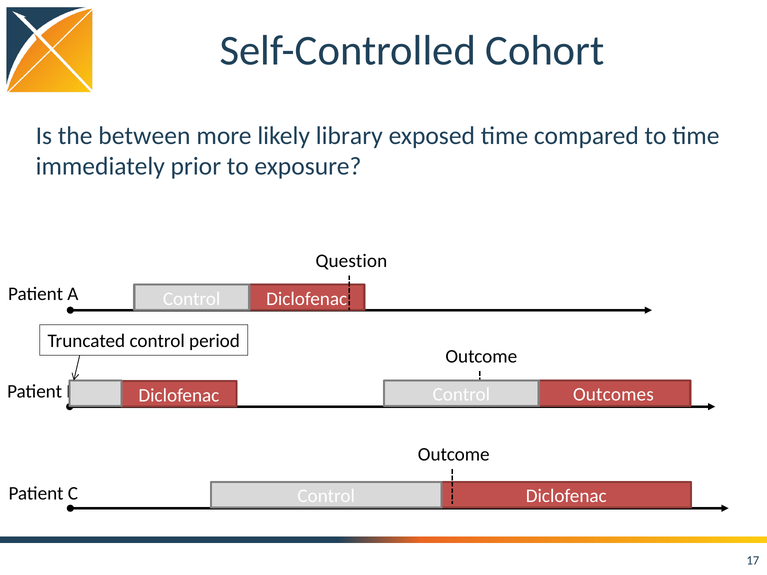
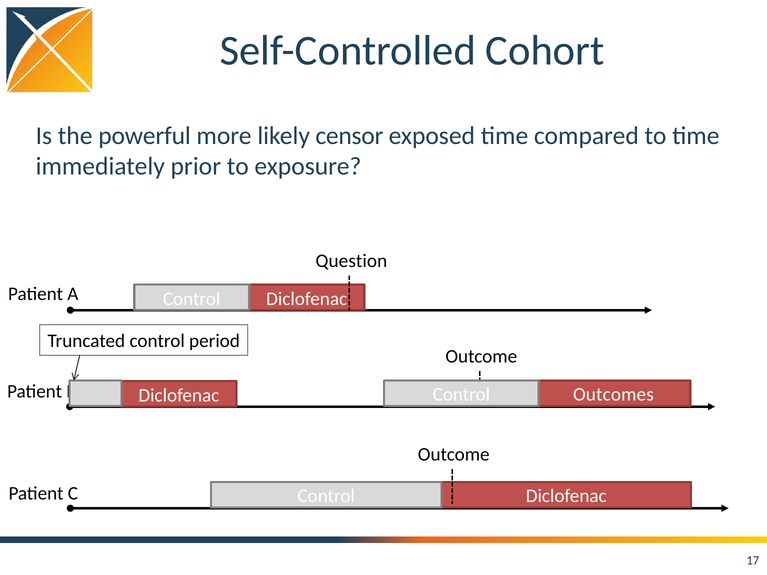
between: between -> powerful (145, 136)
library: library -> censor (349, 136)
